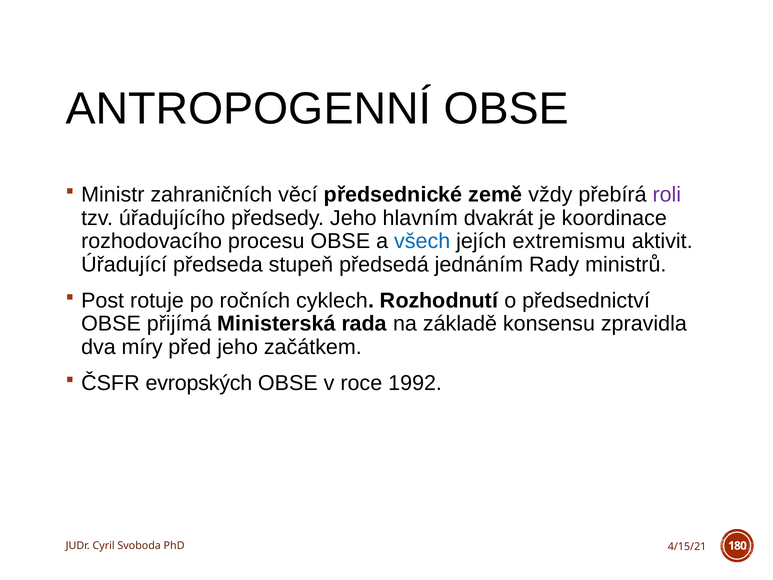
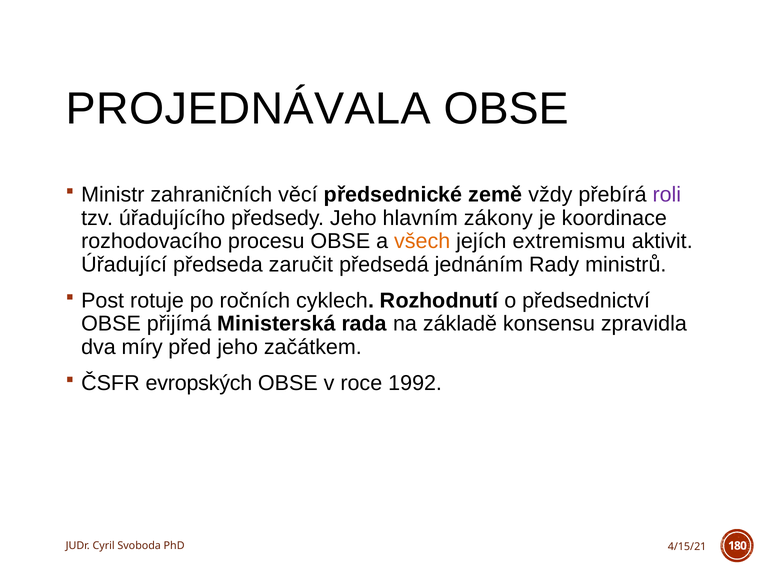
ANTROPOGENNÍ: ANTROPOGENNÍ -> PROJEDNÁVALA (248, 109)
dvakrát: dvakrát -> zákony (498, 218)
všech colour: blue -> orange (422, 241)
stupeň: stupeň -> zaručit (301, 264)
